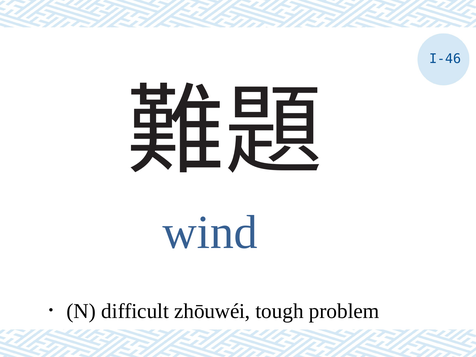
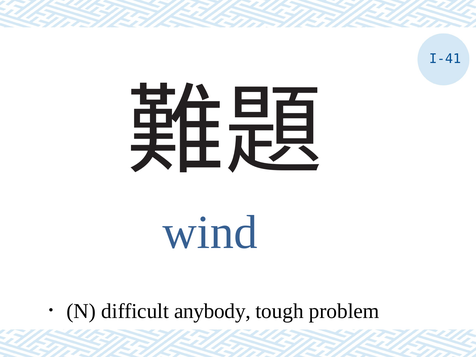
I-46: I-46 -> I-41 (445, 59)
zhōuwéi: zhōuwéi -> anybody (212, 311)
